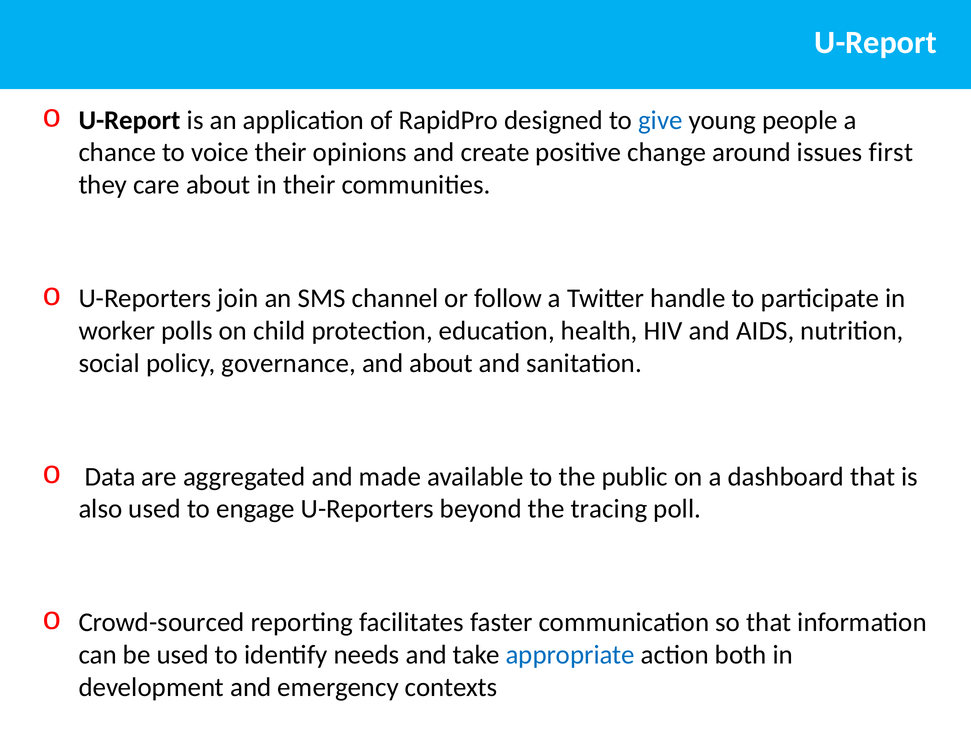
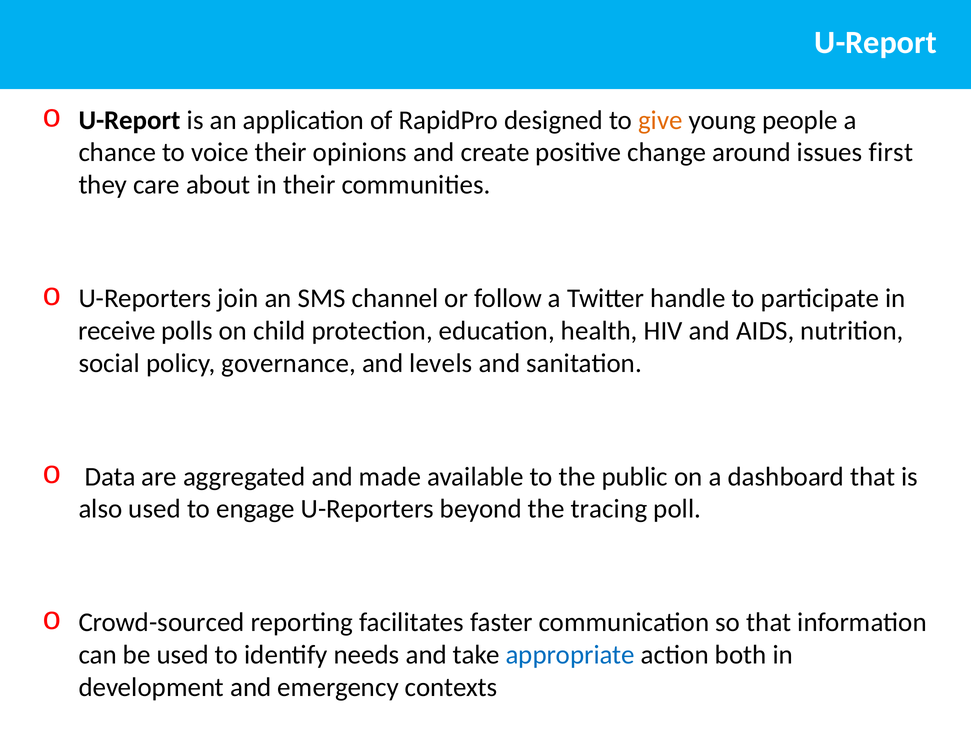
give colour: blue -> orange (661, 120)
worker: worker -> receive (117, 330)
and about: about -> levels (441, 363)
